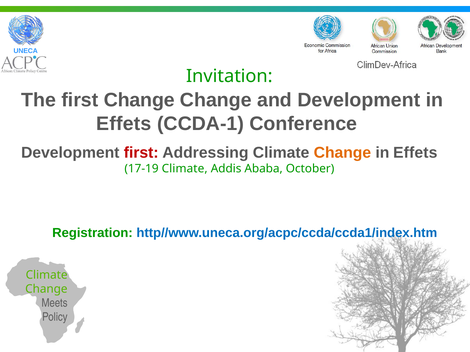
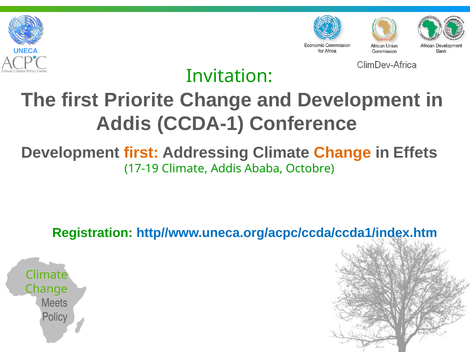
first Change: Change -> Priorite (139, 100)
Effets: Effets -> Addis (124, 124)
first colour: red -> orange (141, 153)
October: October -> Octobre (310, 169)
